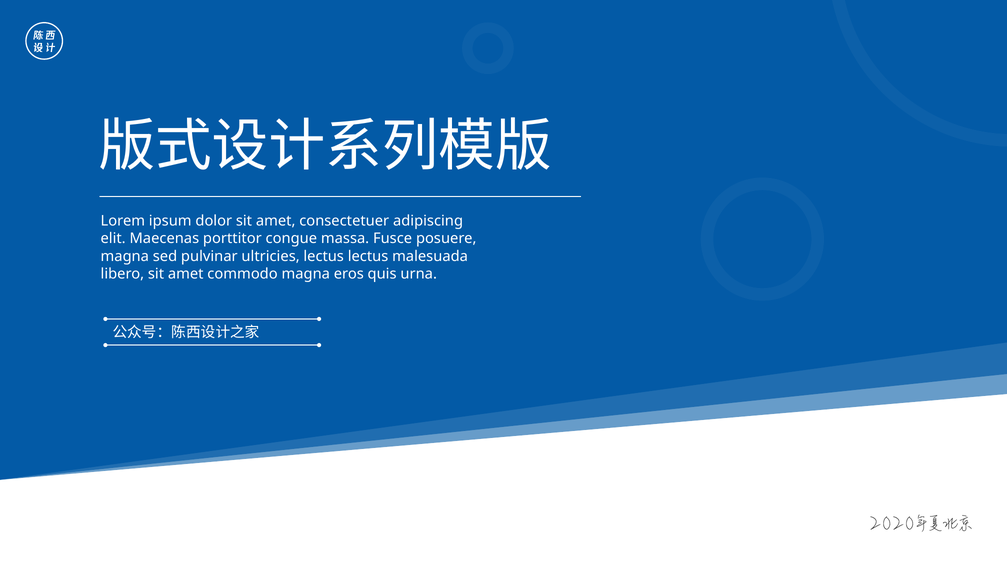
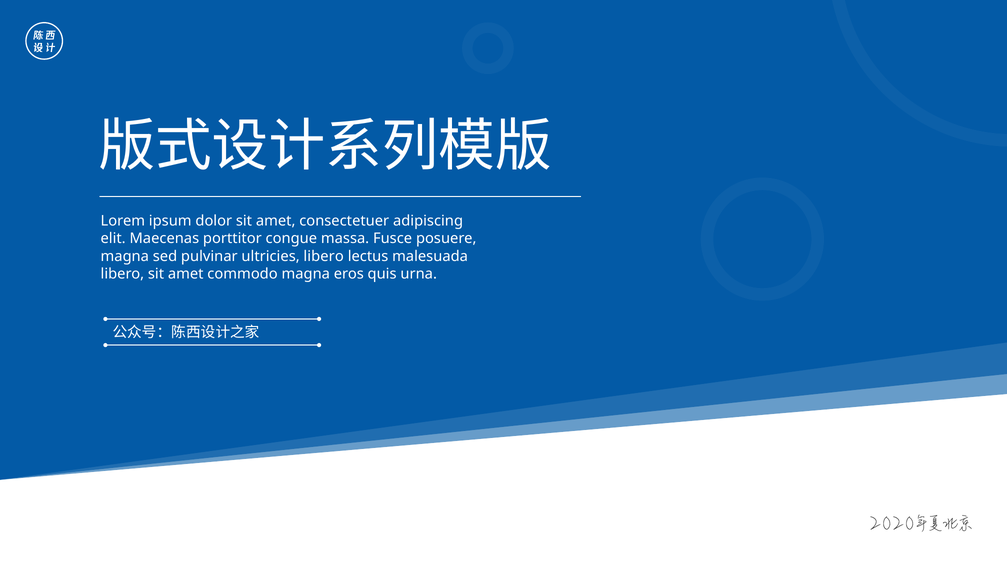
ultricies lectus: lectus -> libero (324, 256)
